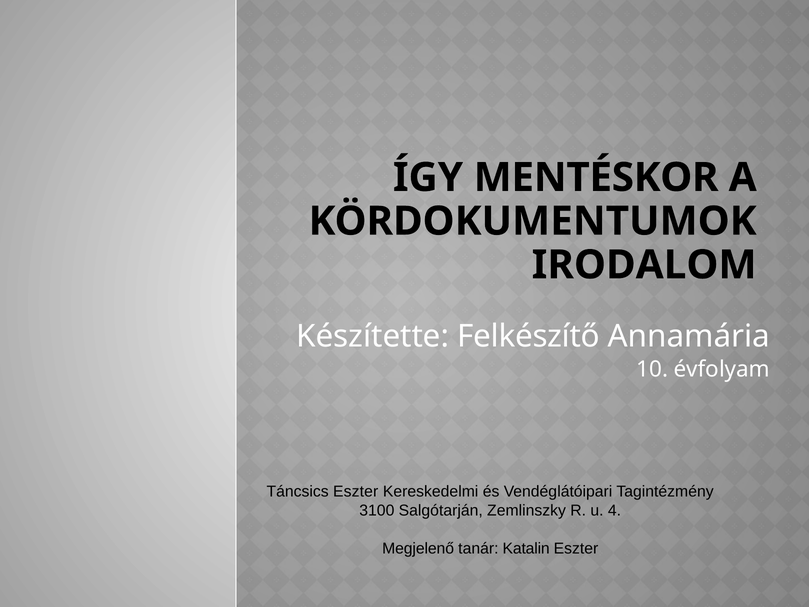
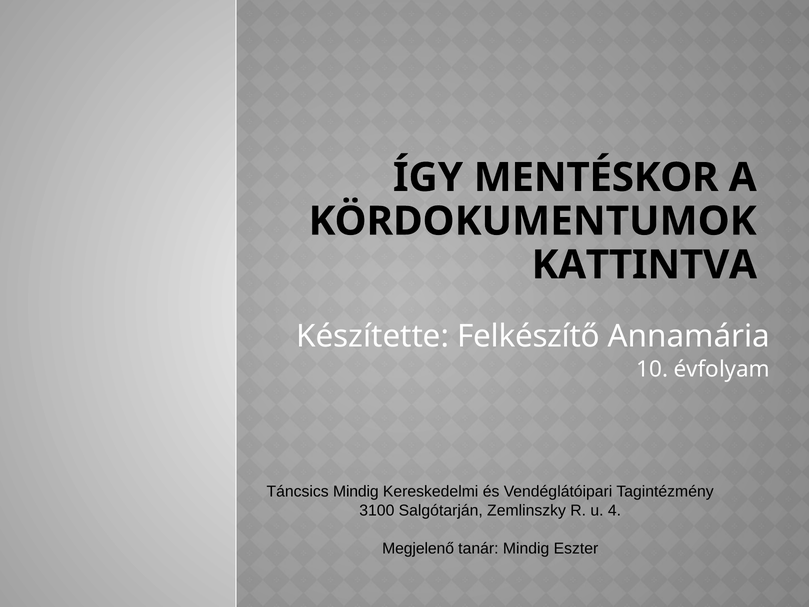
IRODALOM: IRODALOM -> KATTINTVA (644, 265)
Táncsics Eszter: Eszter -> Mindig (356, 491)
tanár Katalin: Katalin -> Mindig (526, 548)
